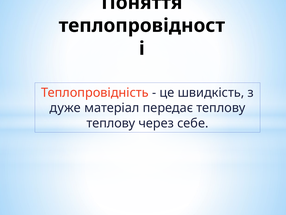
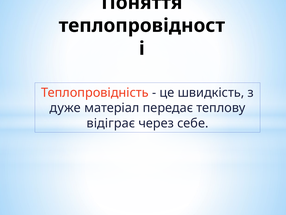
теплову: теплову -> відіграє (111, 123)
